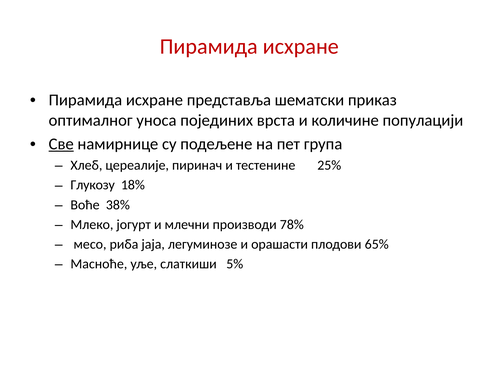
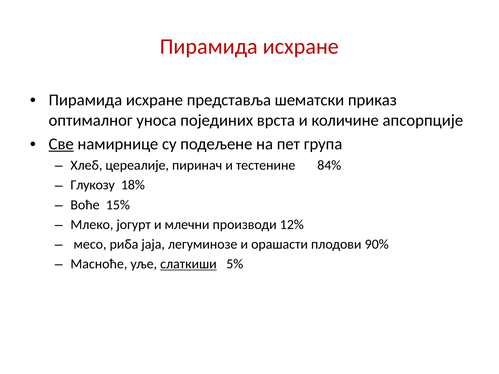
популацији: популацији -> апсорпције (423, 120)
25%: 25% -> 84% (329, 165)
38%: 38% -> 15% (118, 205)
78%: 78% -> 12% (292, 225)
65%: 65% -> 90% (377, 244)
слаткиши underline: none -> present (188, 264)
